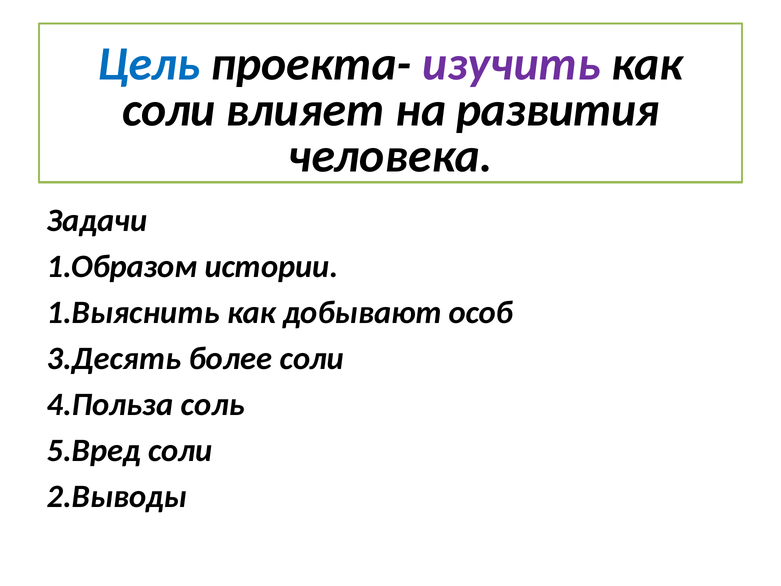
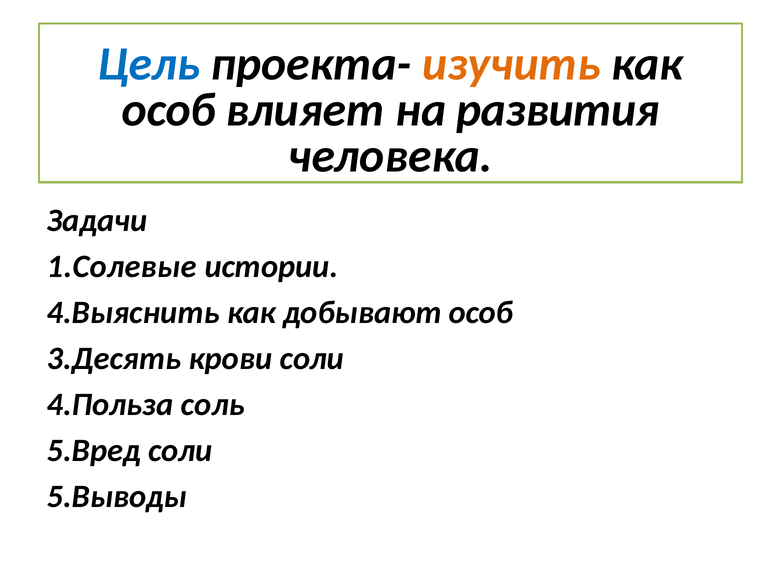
изучить colour: purple -> orange (511, 64)
соли: соли -> особ (169, 110)
1.Образом: 1.Образом -> 1.Солевые (122, 266)
1.Выяснить: 1.Выяснить -> 4.Выяснить (133, 312)
более: более -> крови (230, 358)
2.Выводы: 2.Выводы -> 5.Выводы (117, 496)
